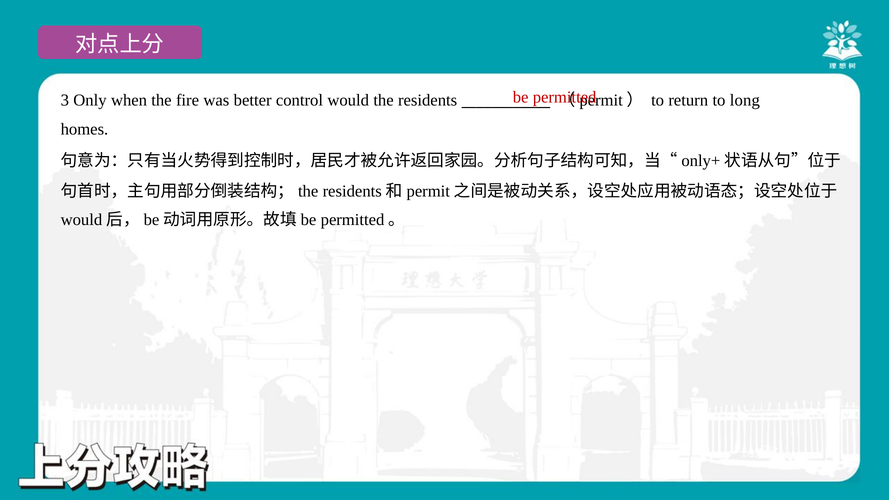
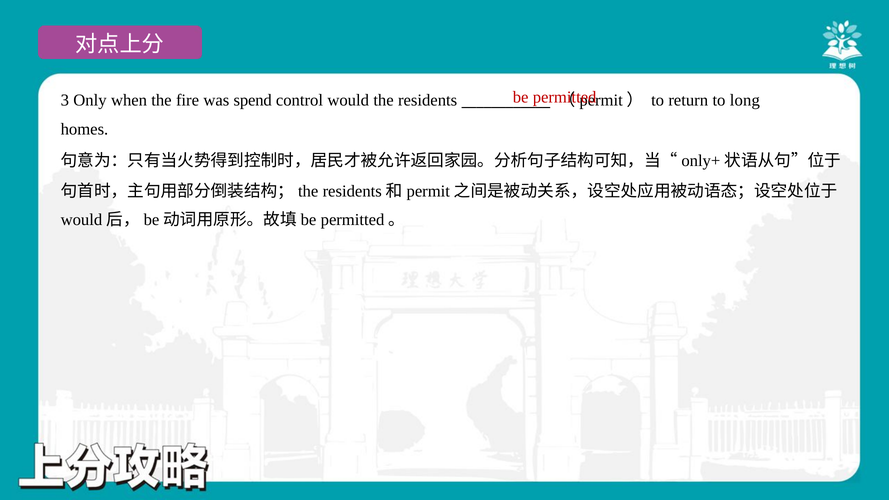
better: better -> spend (253, 100)
